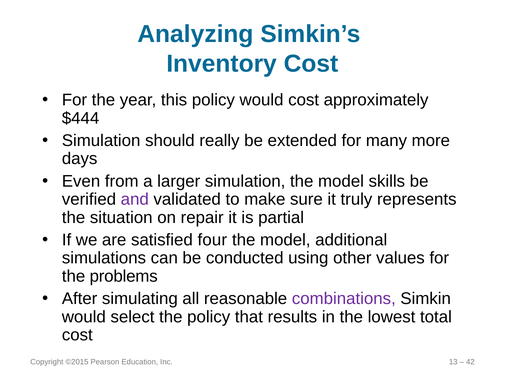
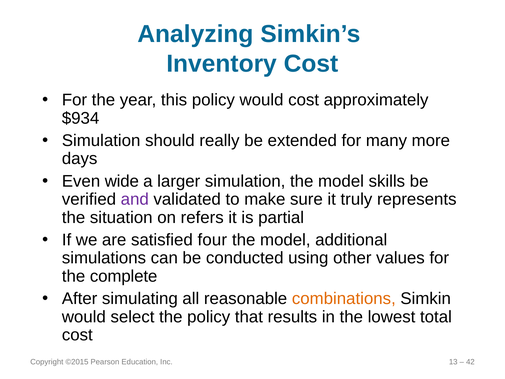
$444: $444 -> $934 (81, 118)
from: from -> wide (122, 181)
repair: repair -> refers (202, 217)
problems: problems -> complete (124, 276)
combinations colour: purple -> orange (344, 298)
